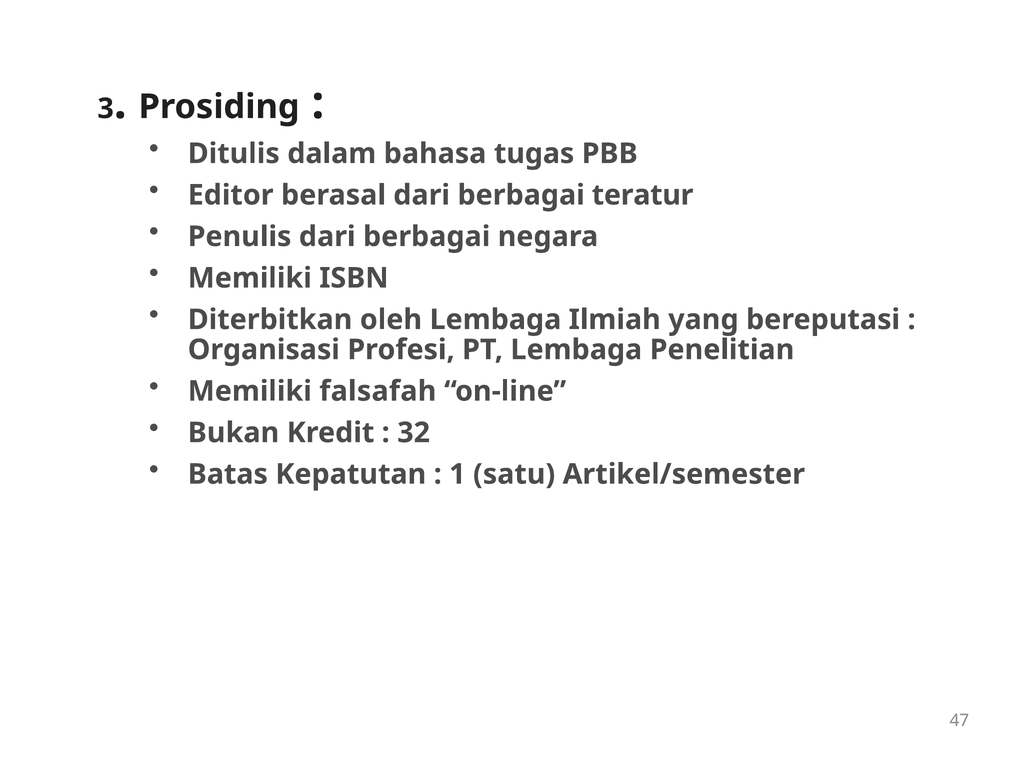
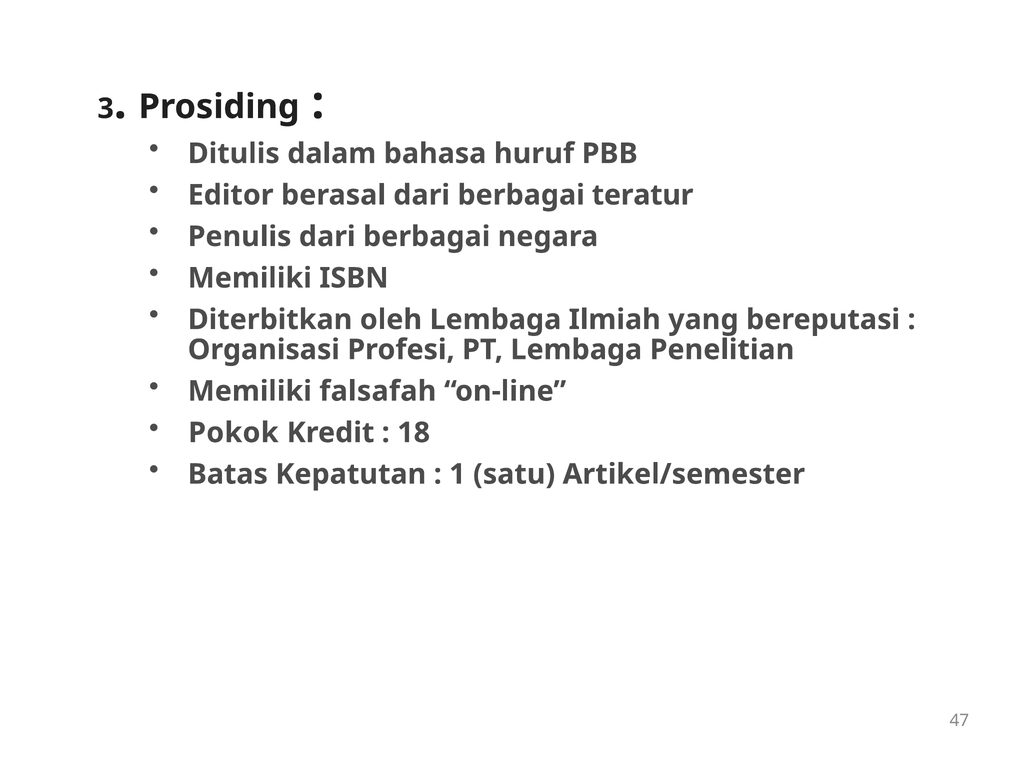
tugas: tugas -> huruf (534, 154)
Bukan: Bukan -> Pokok (233, 433)
32: 32 -> 18 (414, 433)
